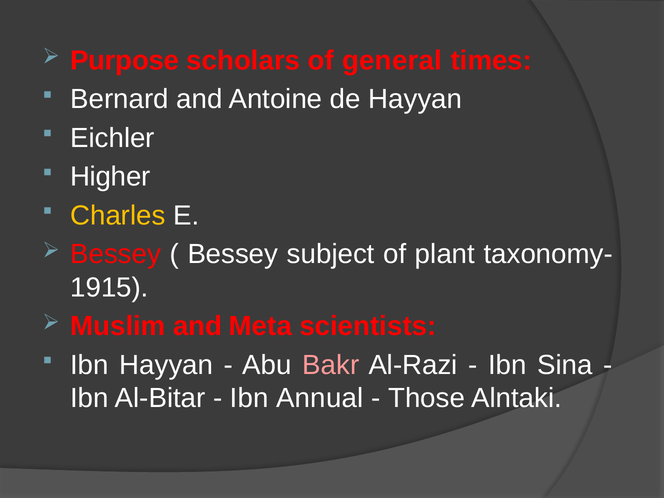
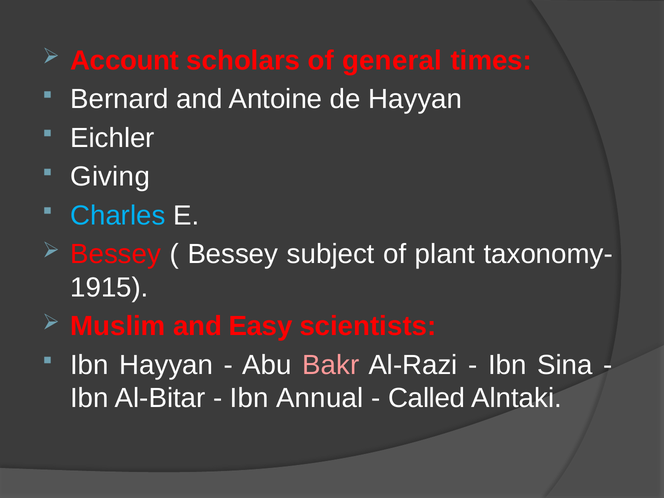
Purpose: Purpose -> Account (125, 61)
Higher: Higher -> Giving (110, 177)
Charles colour: yellow -> light blue (118, 216)
Meta: Meta -> Easy (261, 326)
Those: Those -> Called (427, 398)
